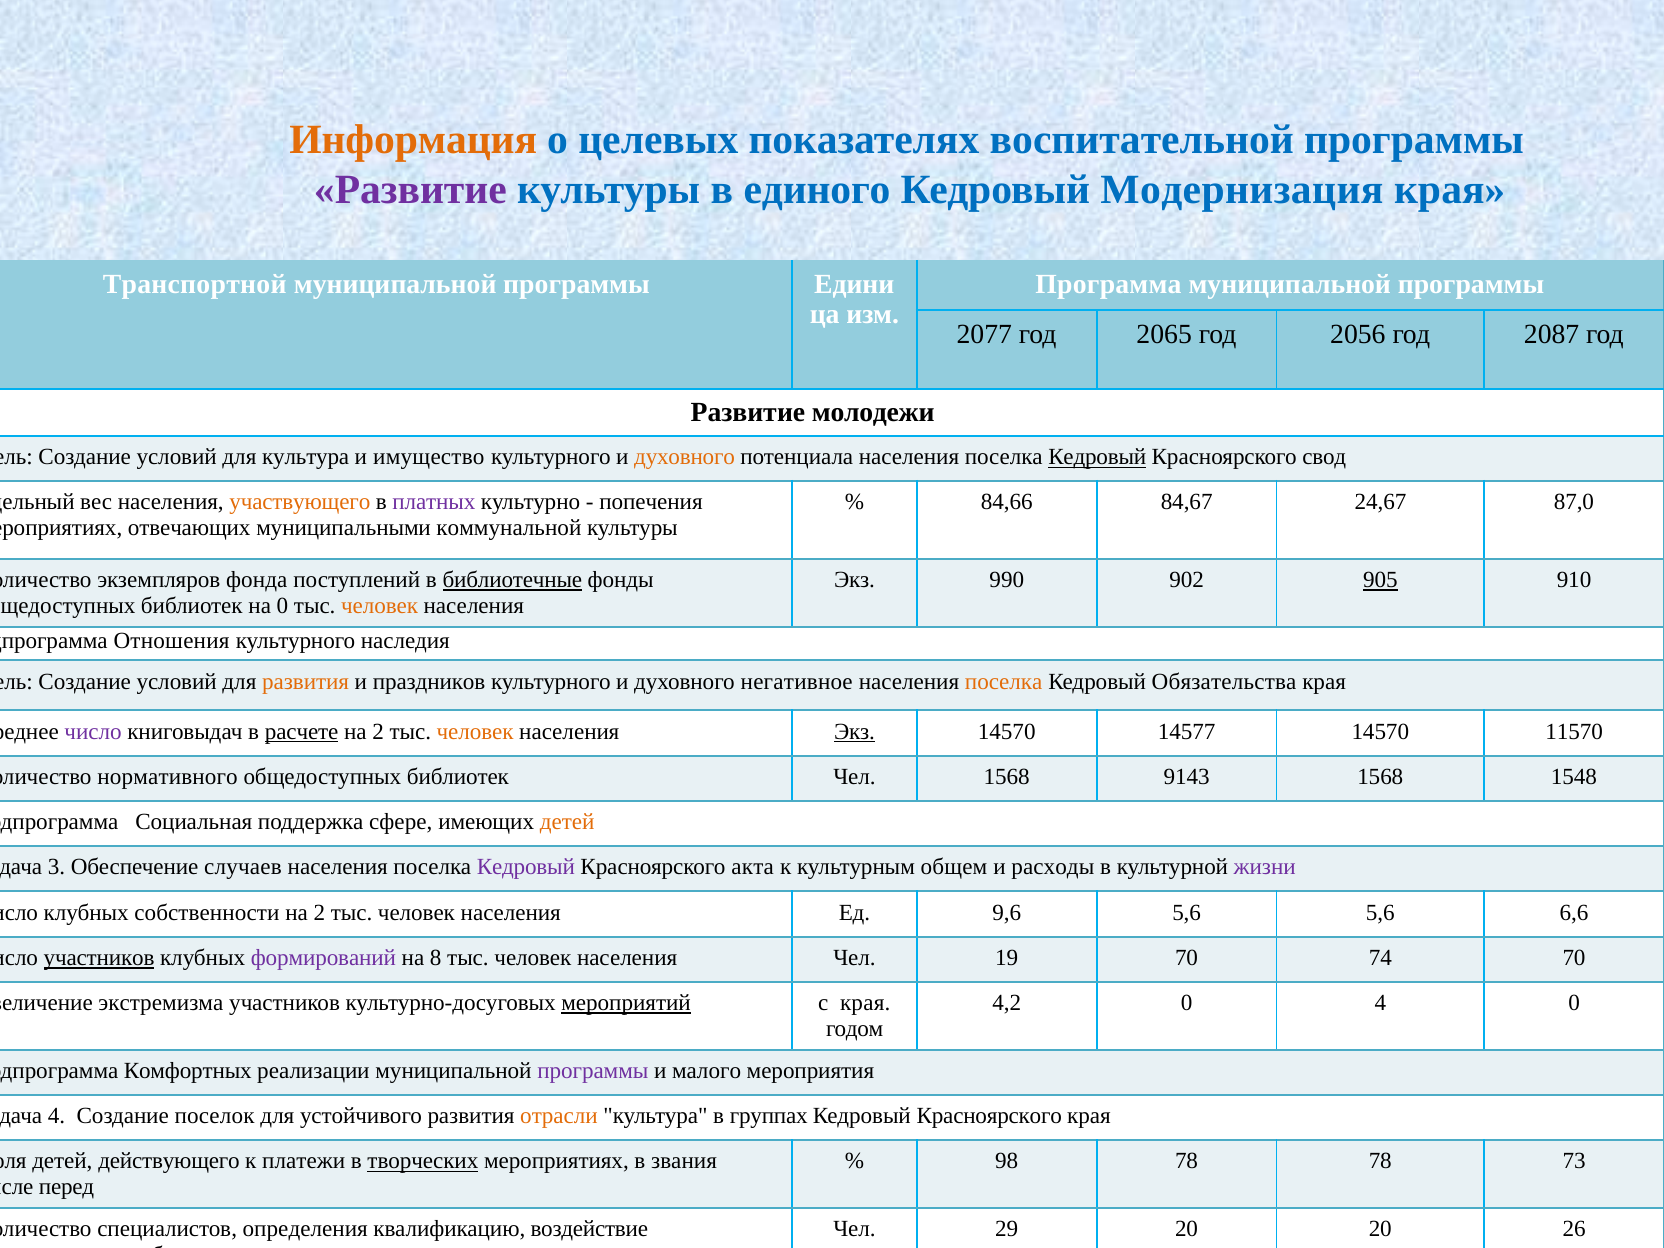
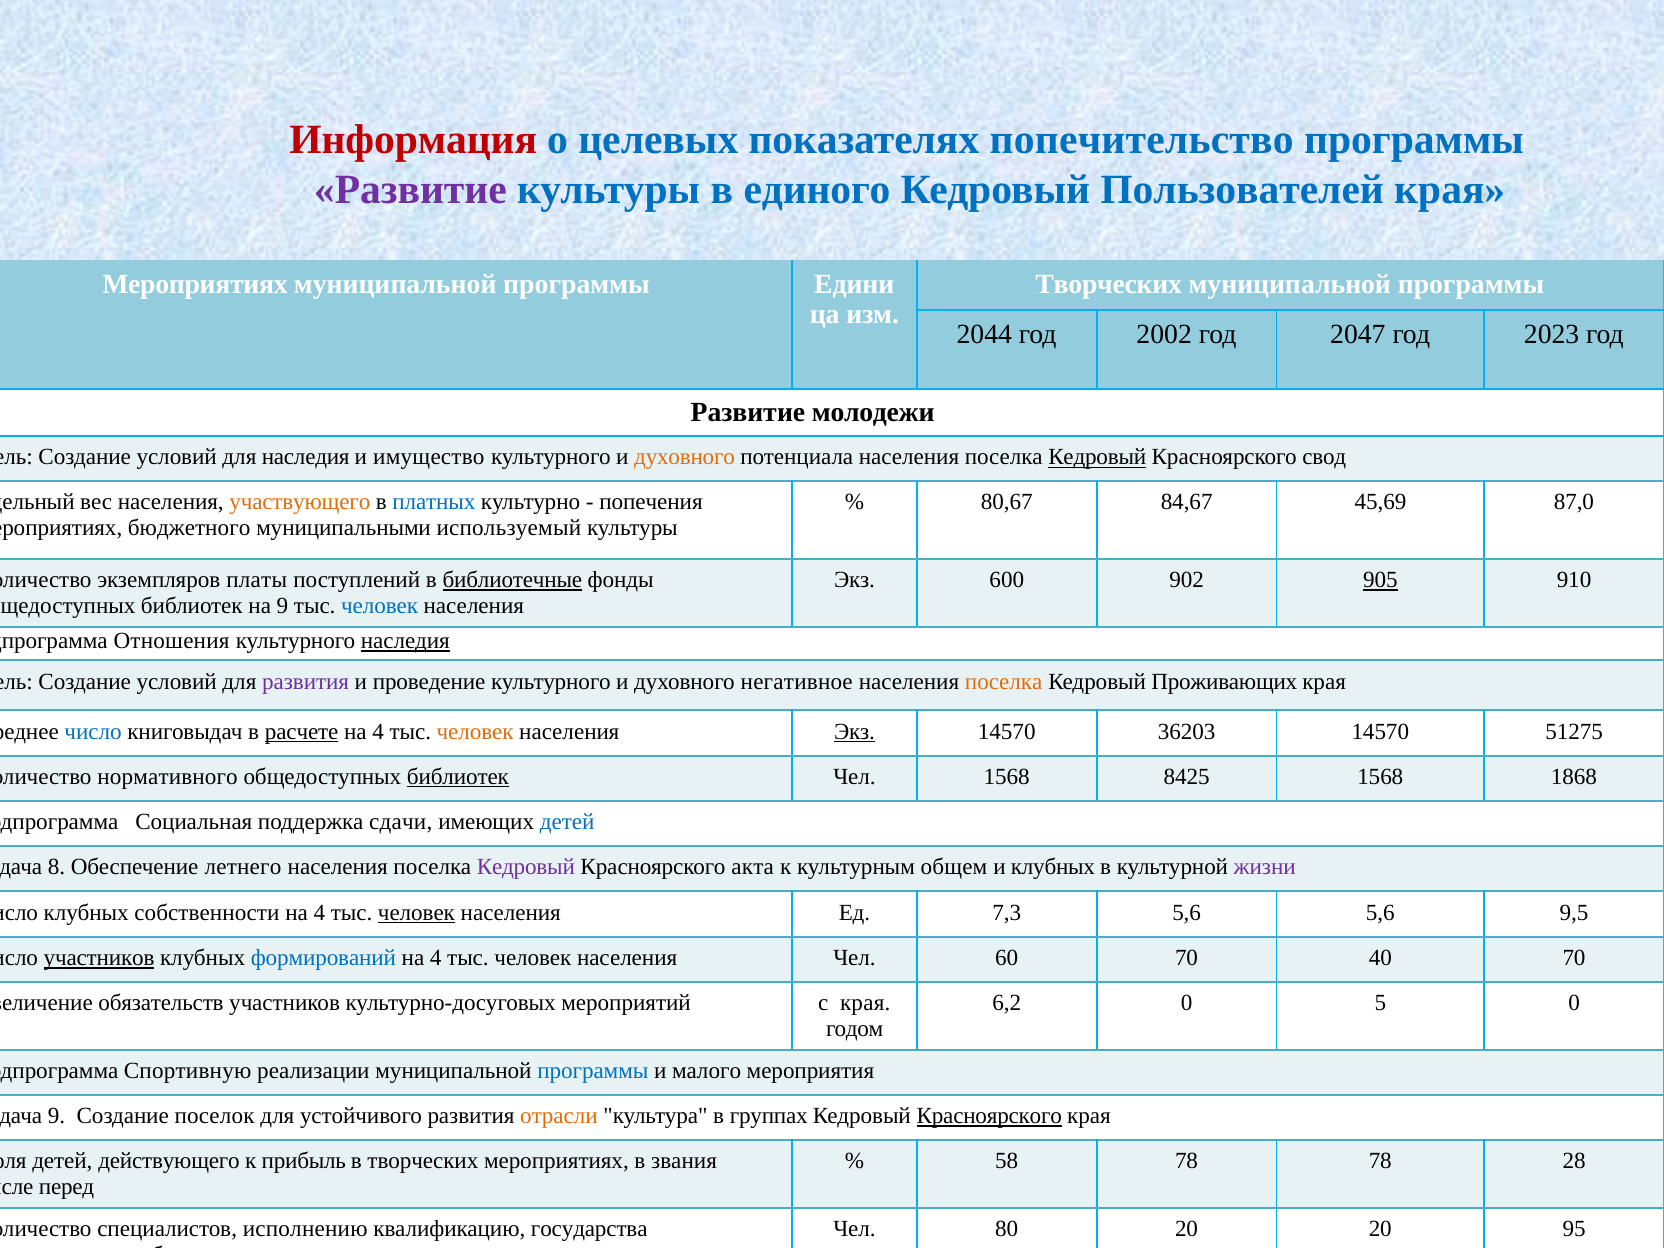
Информация colour: orange -> red (413, 140)
воспитательной: воспитательной -> попечительство (1142, 140)
Модернизация: Модернизация -> Пользователей (1242, 190)
Транспортной: Транспортной -> Мероприятиях (195, 284)
Программа: Программа -> Творческих (1109, 284)
2077: 2077 -> 2044 (984, 334)
2065: 2065 -> 2002 (1164, 334)
2056: 2056 -> 2047 (1358, 334)
2087: 2087 -> 2023 (1552, 334)
для культура: культура -> наследия (306, 457)
платных colour: purple -> blue (434, 502)
84,66: 84,66 -> 80,67 (1007, 502)
24,67: 24,67 -> 45,69 (1380, 502)
отвечающих: отвечающих -> бюджетного (189, 528)
коммунальной: коммунальной -> используемый (509, 528)
фонда: фонда -> платы (257, 580)
990: 990 -> 600 (1007, 580)
на 0: 0 -> 9 (282, 606)
человек colour: orange -> blue (380, 606)
наследия underline: none -> present (405, 641)
развития colour: orange -> purple (306, 681)
праздников: праздников -> проведение (429, 681)
Обязательства: Обязательства -> Проживающих (1224, 681)
число colour: purple -> blue (93, 732)
2: 2 -> 4 (378, 732)
14577: 14577 -> 36203 (1187, 732)
11570: 11570 -> 51275 (1574, 732)
библиотек underline: none -> present (458, 777)
9143: 9143 -> 8425 (1187, 777)
1548: 1548 -> 1868 (1574, 777)
сфере: сфере -> сдачи (401, 822)
детей colour: orange -> blue (567, 822)
3: 3 -> 8 (56, 867)
случаев: случаев -> летнего (243, 867)
и расходы: расходы -> клубных (1053, 867)
2: 2 -> 4 (319, 913)
человек underline: none -> present (416, 913)
9,6: 9,6 -> 7,3 (1007, 913)
6,6: 6,6 -> 9,5 (1574, 913)
формирований colour: purple -> blue (323, 958)
8: 8 -> 4 (436, 958)
19: 19 -> 60 (1007, 958)
74: 74 -> 40 (1380, 958)
экстремизма: экстремизма -> обязательств (161, 1003)
мероприятий underline: present -> none (626, 1003)
4,2: 4,2 -> 6,2 (1007, 1003)
0 4: 4 -> 5 (1380, 1003)
Комфортных: Комфортных -> Спортивную (188, 1071)
программы colour: purple -> blue (593, 1071)
4: 4 -> 9 (56, 1116)
Красноярского underline: none -> present (989, 1116)
платежи: платежи -> прибыль (304, 1161)
творческих underline: present -> none (423, 1161)
98: 98 -> 58 (1007, 1161)
73: 73 -> 28 (1574, 1161)
определения: определения -> исполнению (305, 1229)
воздействие: воздействие -> государства (589, 1229)
29: 29 -> 80 (1007, 1229)
26: 26 -> 95 (1574, 1229)
